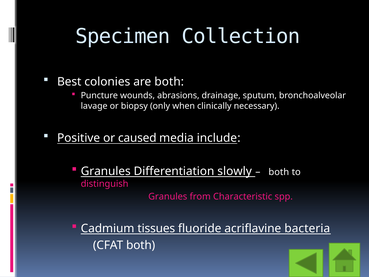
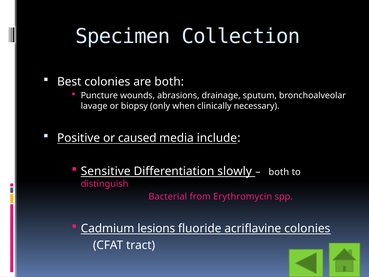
Granules: Granules -> Sensitive (106, 171)
Granules: Granules -> Bacterial (168, 196)
Characteristic: Characteristic -> Erythromycin (243, 196)
tissues: tissues -> lesions (156, 228)
acriflavine bacteria: bacteria -> colonies (307, 228)
CFAT both: both -> tract (141, 245)
